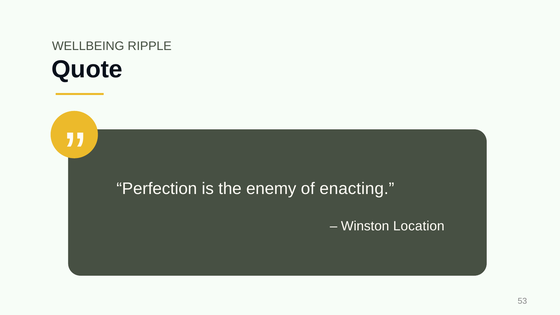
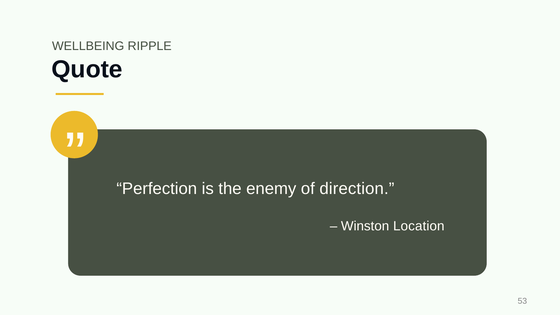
enacting: enacting -> direction (357, 189)
